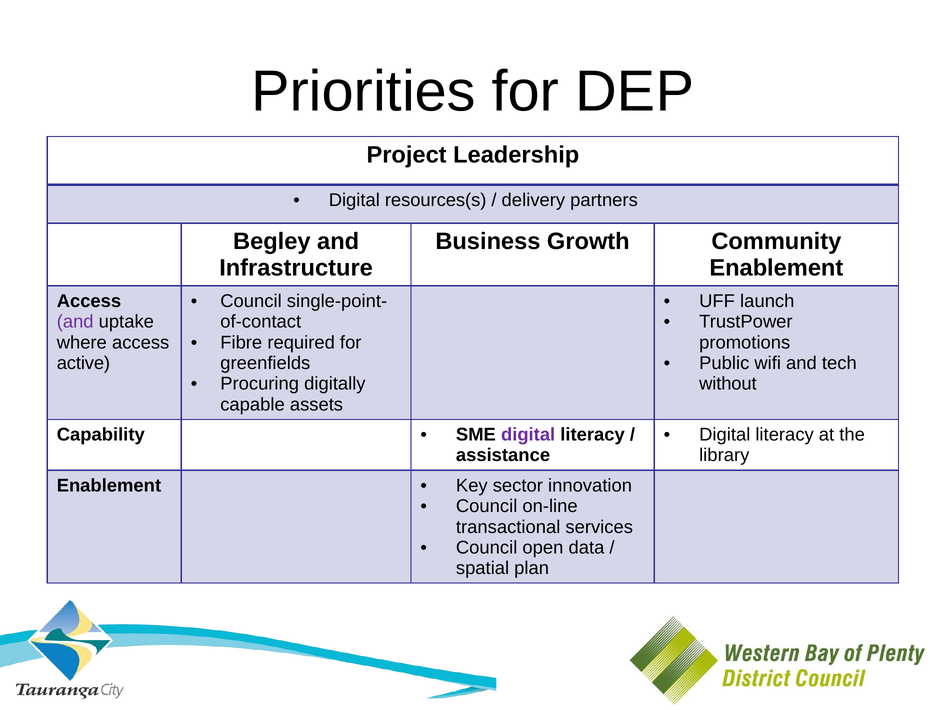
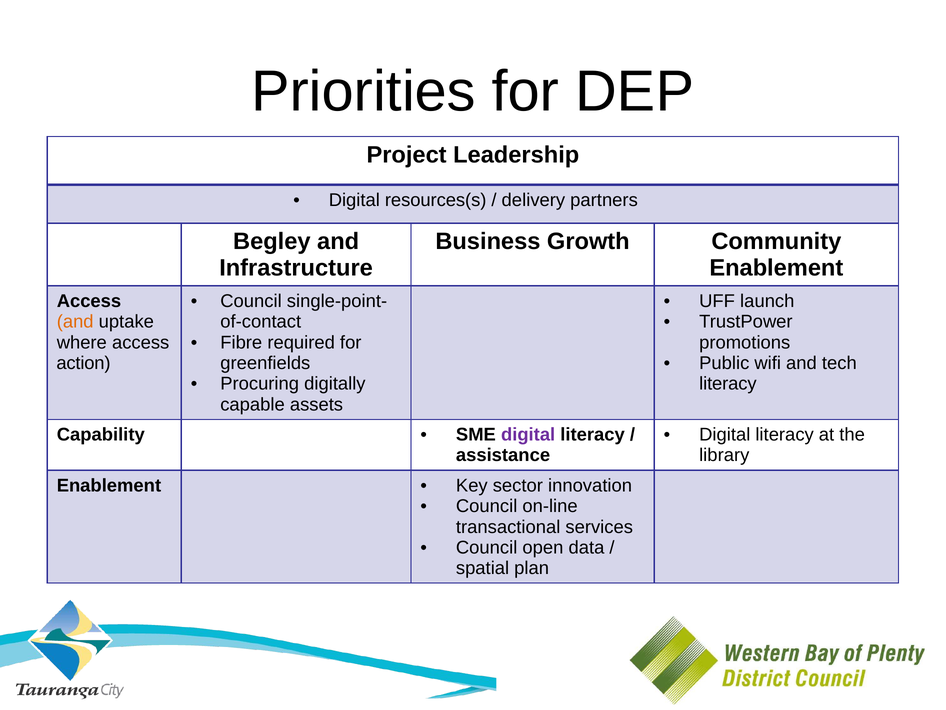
and colour: purple -> orange (75, 322)
active: active -> action (83, 363)
without: without -> literacy (728, 384)
